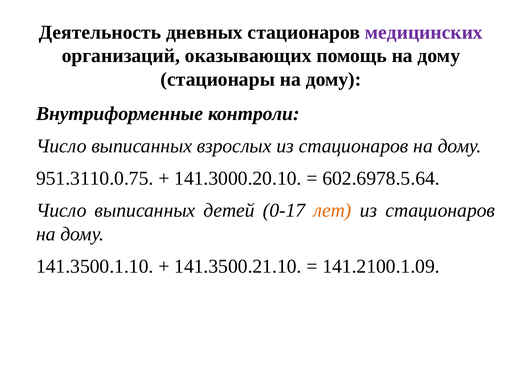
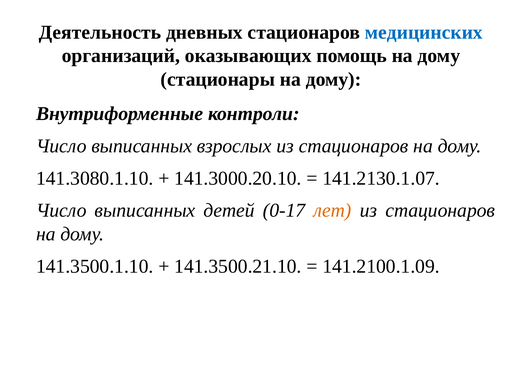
медицинских colour: purple -> blue (424, 32)
951.3110.0.75: 951.3110.0.75 -> 141.3080.1.10 (95, 178)
602.6978.5.64: 602.6978.5.64 -> 141.2130.1.07 (381, 178)
